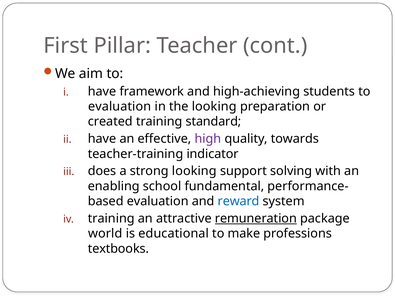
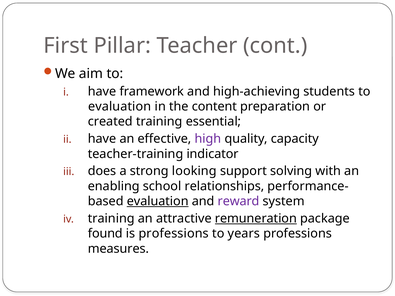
the looking: looking -> content (214, 107)
standard: standard -> essential (213, 122)
towards: towards -> capacity (295, 139)
fundamental: fundamental -> relationships (224, 186)
evaluation underline: none -> present (158, 201)
reward colour: blue -> purple (239, 201)
world: world -> found (105, 234)
is educational: educational -> professions (174, 234)
make: make -> years (244, 234)
textbooks: textbooks -> measures (118, 249)
